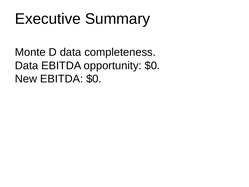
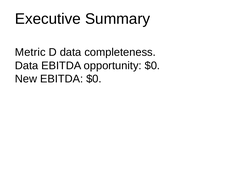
Monte: Monte -> Metric (30, 52)
